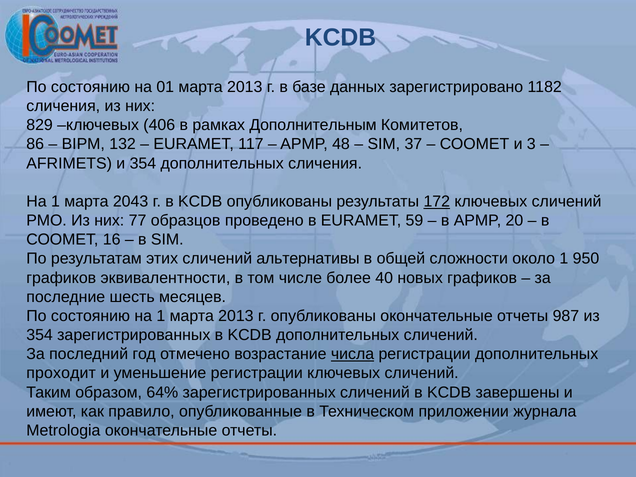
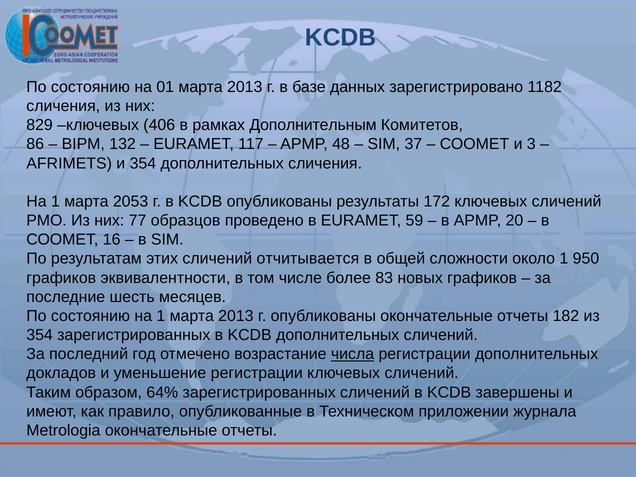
2043: 2043 -> 2053 (131, 201)
172 underline: present -> none (437, 201)
альтернативы: альтернативы -> отчитывается (308, 259)
40: 40 -> 83 (384, 278)
987: 987 -> 182 (566, 316)
проходит: проходит -> докладов (61, 373)
